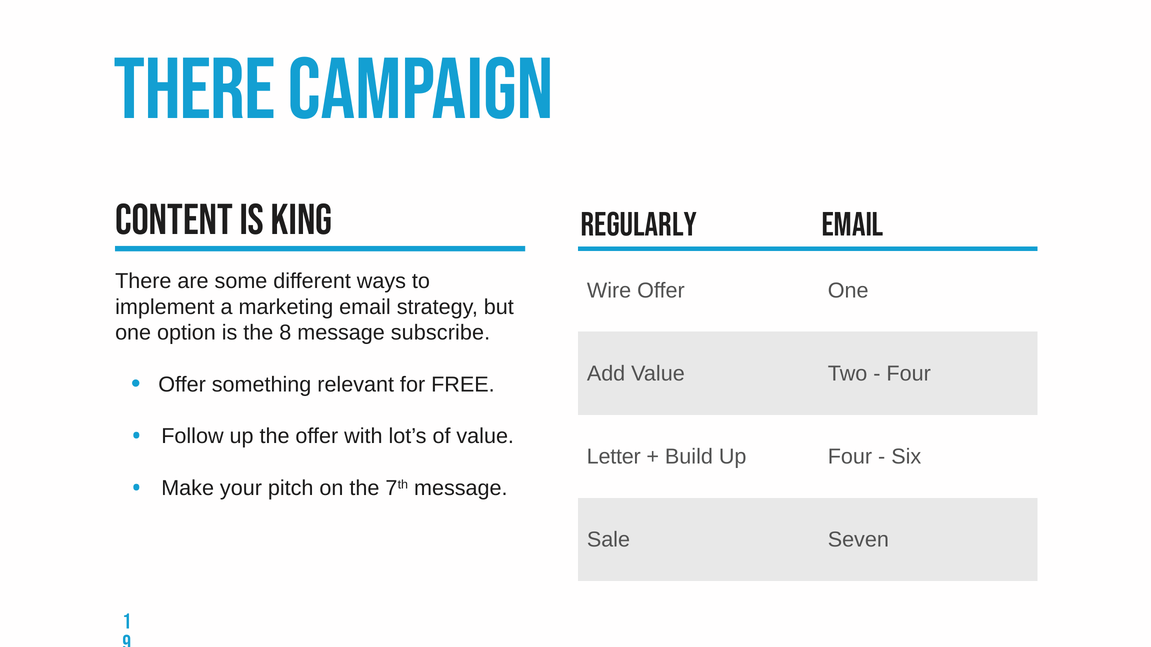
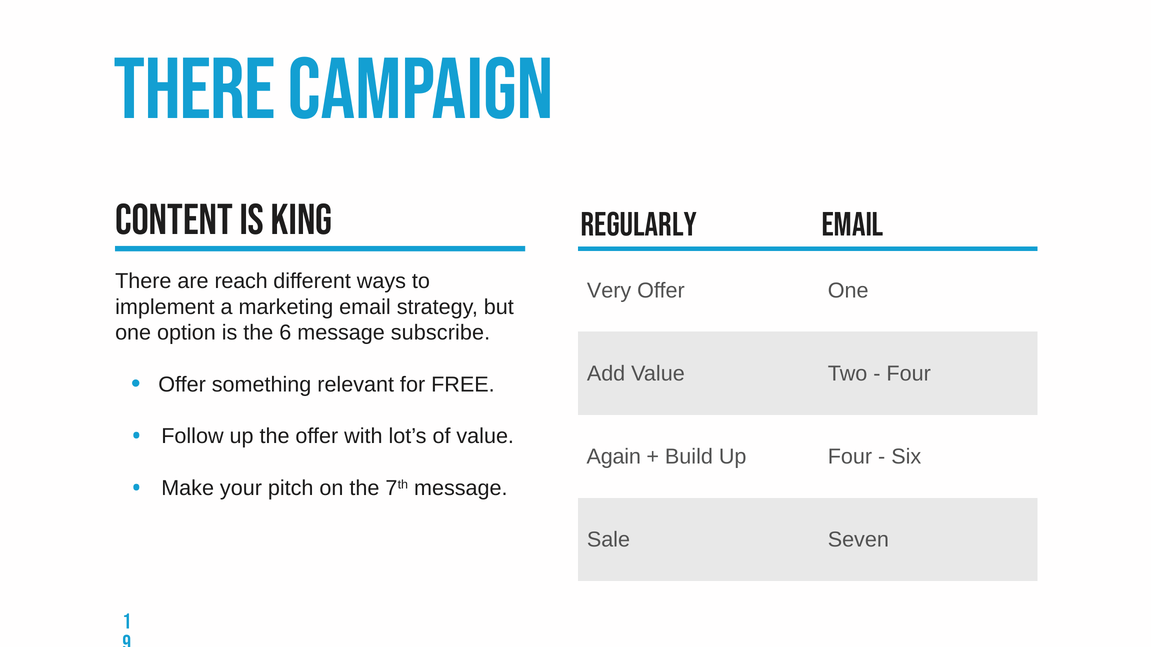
some: some -> reach (241, 281)
Wire: Wire -> Very (609, 291)
8: 8 -> 6 (285, 333)
Letter: Letter -> Again (614, 457)
